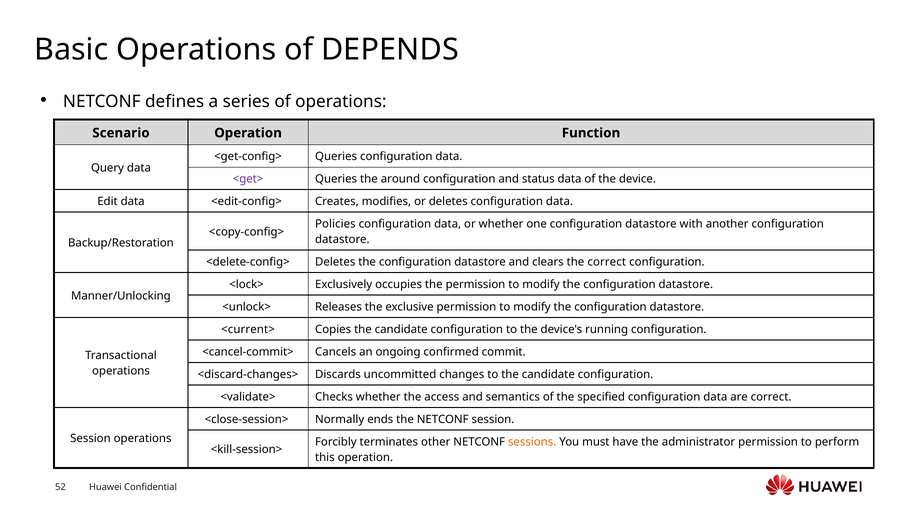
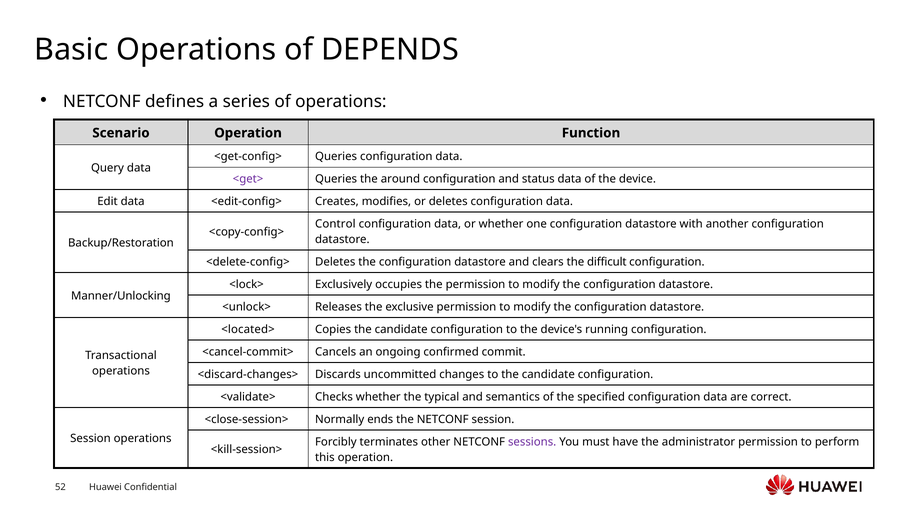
Policies: Policies -> Control (335, 224)
the correct: correct -> difficult (607, 262)
<current>: <current> -> <located> (248, 330)
access: access -> typical (442, 397)
sessions colour: orange -> purple (532, 442)
